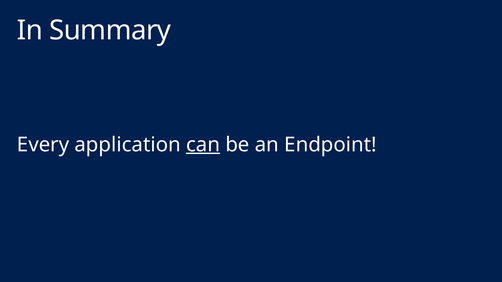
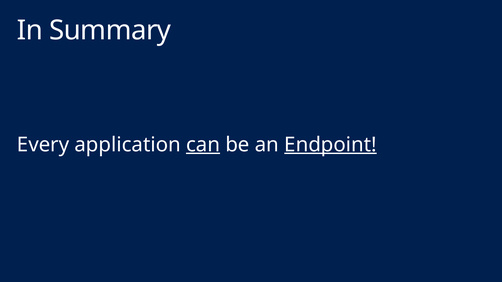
Endpoint underline: none -> present (331, 145)
